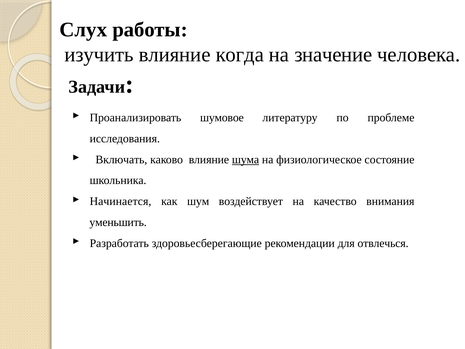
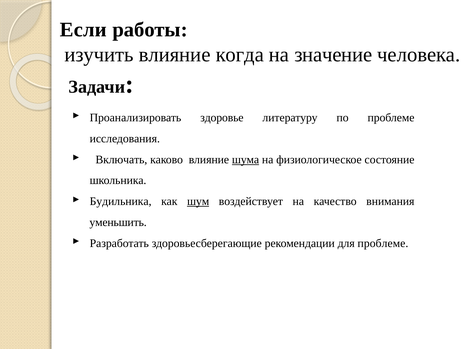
Слух: Слух -> Если (83, 30)
шумовое: шумовое -> здоровье (222, 118)
Начинается: Начинается -> Будильника (121, 201)
шум underline: none -> present (198, 201)
для отвлечься: отвлечься -> проблеме (383, 243)
